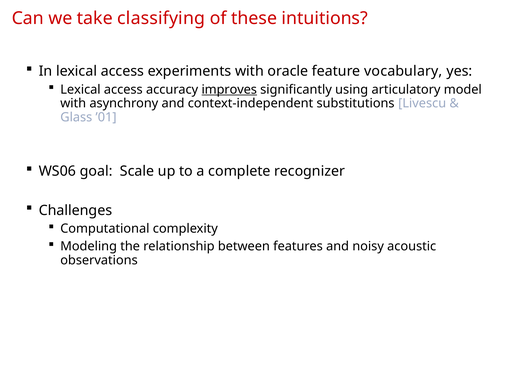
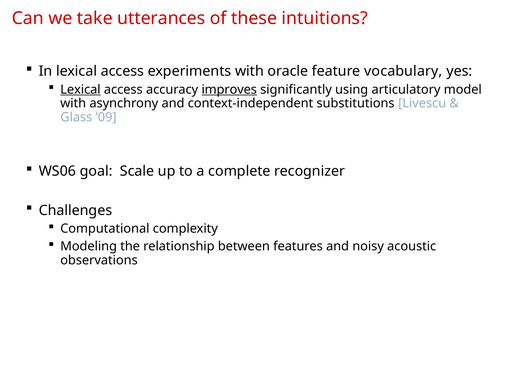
classifying: classifying -> utterances (161, 18)
Lexical underline: none -> present (80, 90)
’01: ’01 -> ’09 (106, 117)
